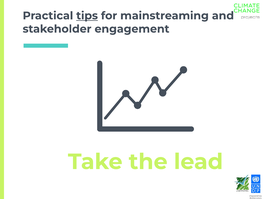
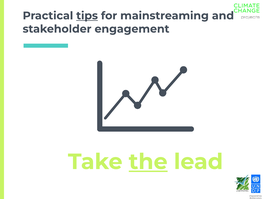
the underline: none -> present (148, 162)
